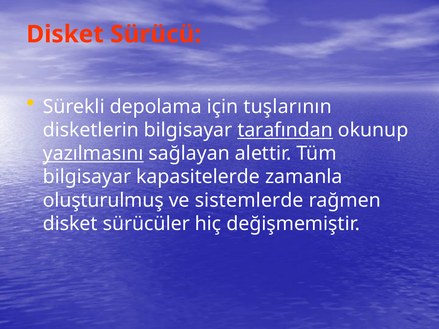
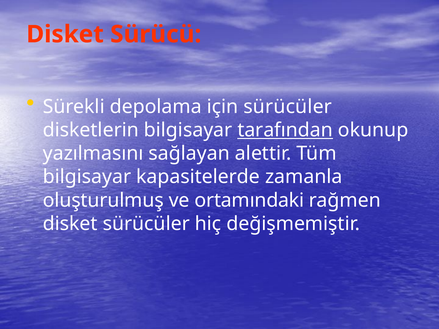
için tuşlarının: tuşlarının -> sürücüler (288, 107)
yazılmasını underline: present -> none (93, 154)
sistemlerde: sistemlerde -> ortamındaki (249, 200)
